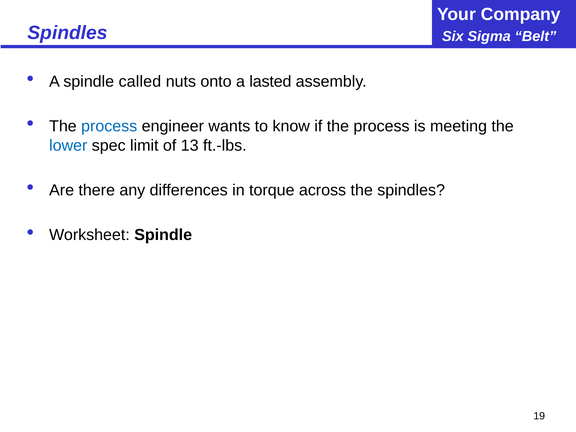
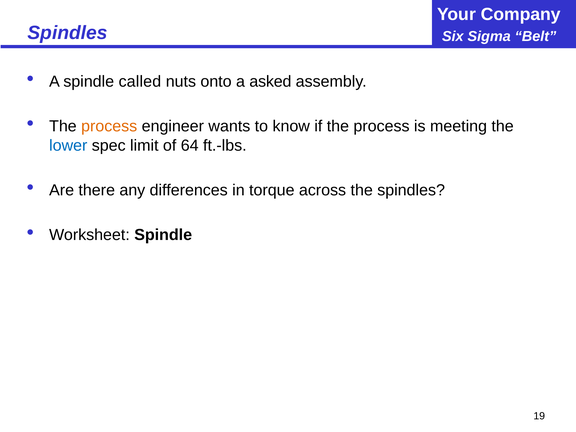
lasted: lasted -> asked (270, 81)
process colour: blue -> orange (109, 126)
13: 13 -> 64 (190, 145)
